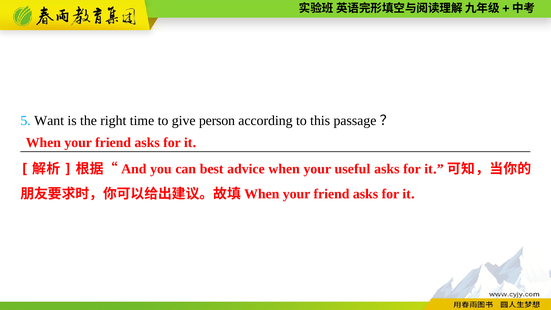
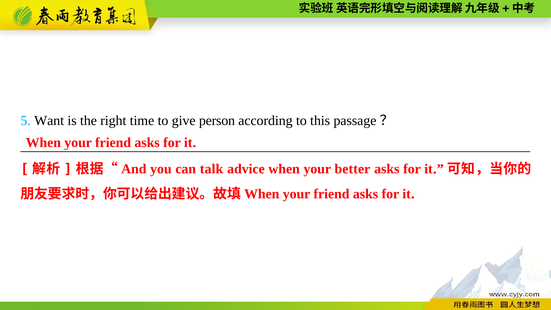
best: best -> talk (212, 169)
useful: useful -> better (352, 169)
